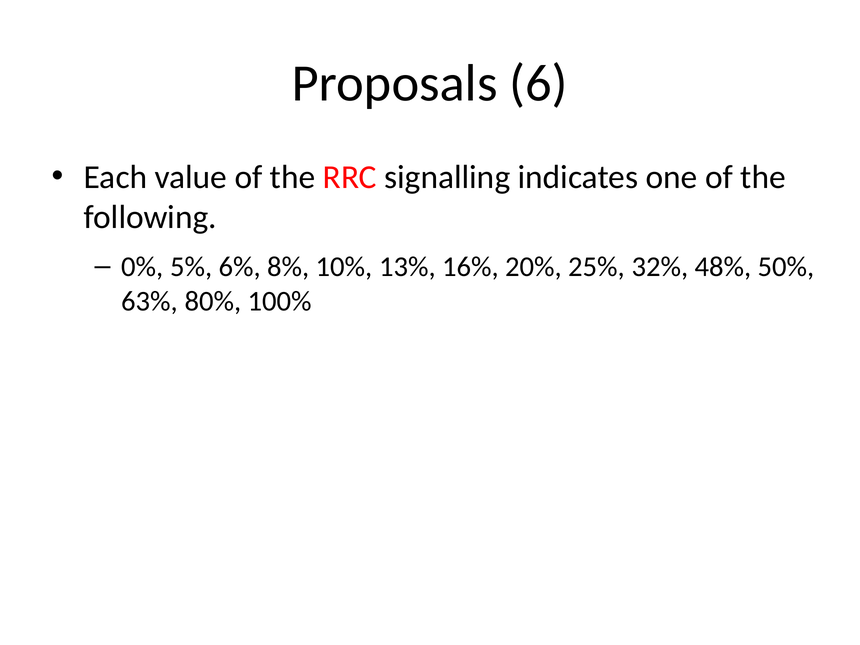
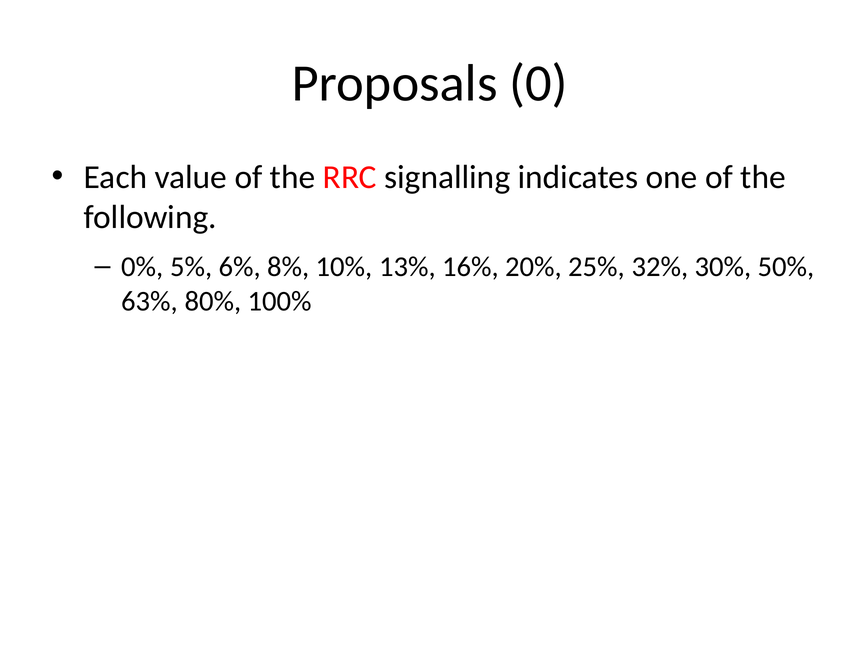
6: 6 -> 0 (539, 83)
48%: 48% -> 30% (723, 267)
